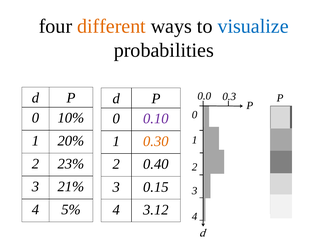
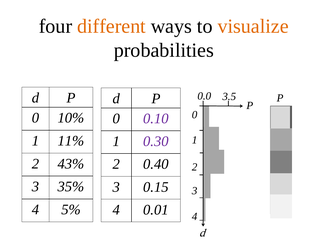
visualize colour: blue -> orange (253, 26)
0.3: 0.3 -> 3.5 (229, 97)
20%: 20% -> 11% (71, 141)
0.30 colour: orange -> purple (156, 141)
23%: 23% -> 43% (71, 164)
21%: 21% -> 35% (71, 187)
3.12: 3.12 -> 0.01 (156, 210)
